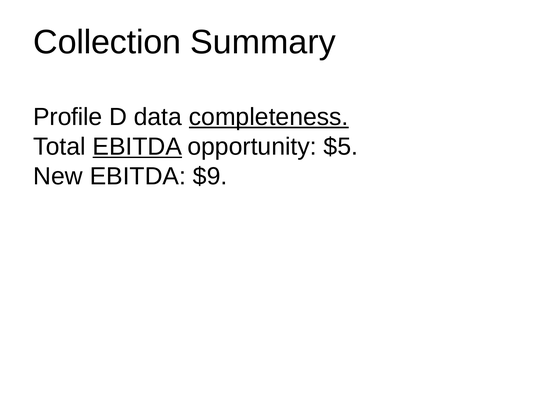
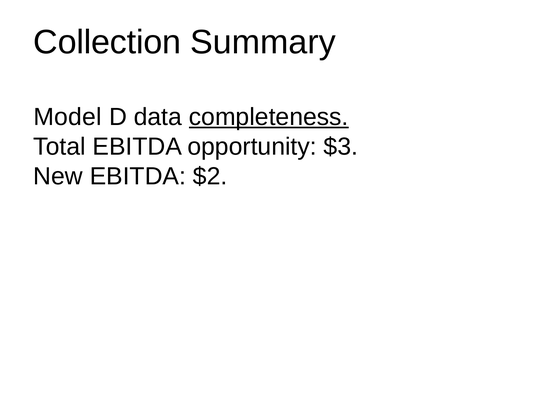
Profile: Profile -> Model (68, 117)
EBITDA underline: present -> none (137, 147)
$5: $5 -> $3 (341, 147)
$9: $9 -> $2 (210, 176)
